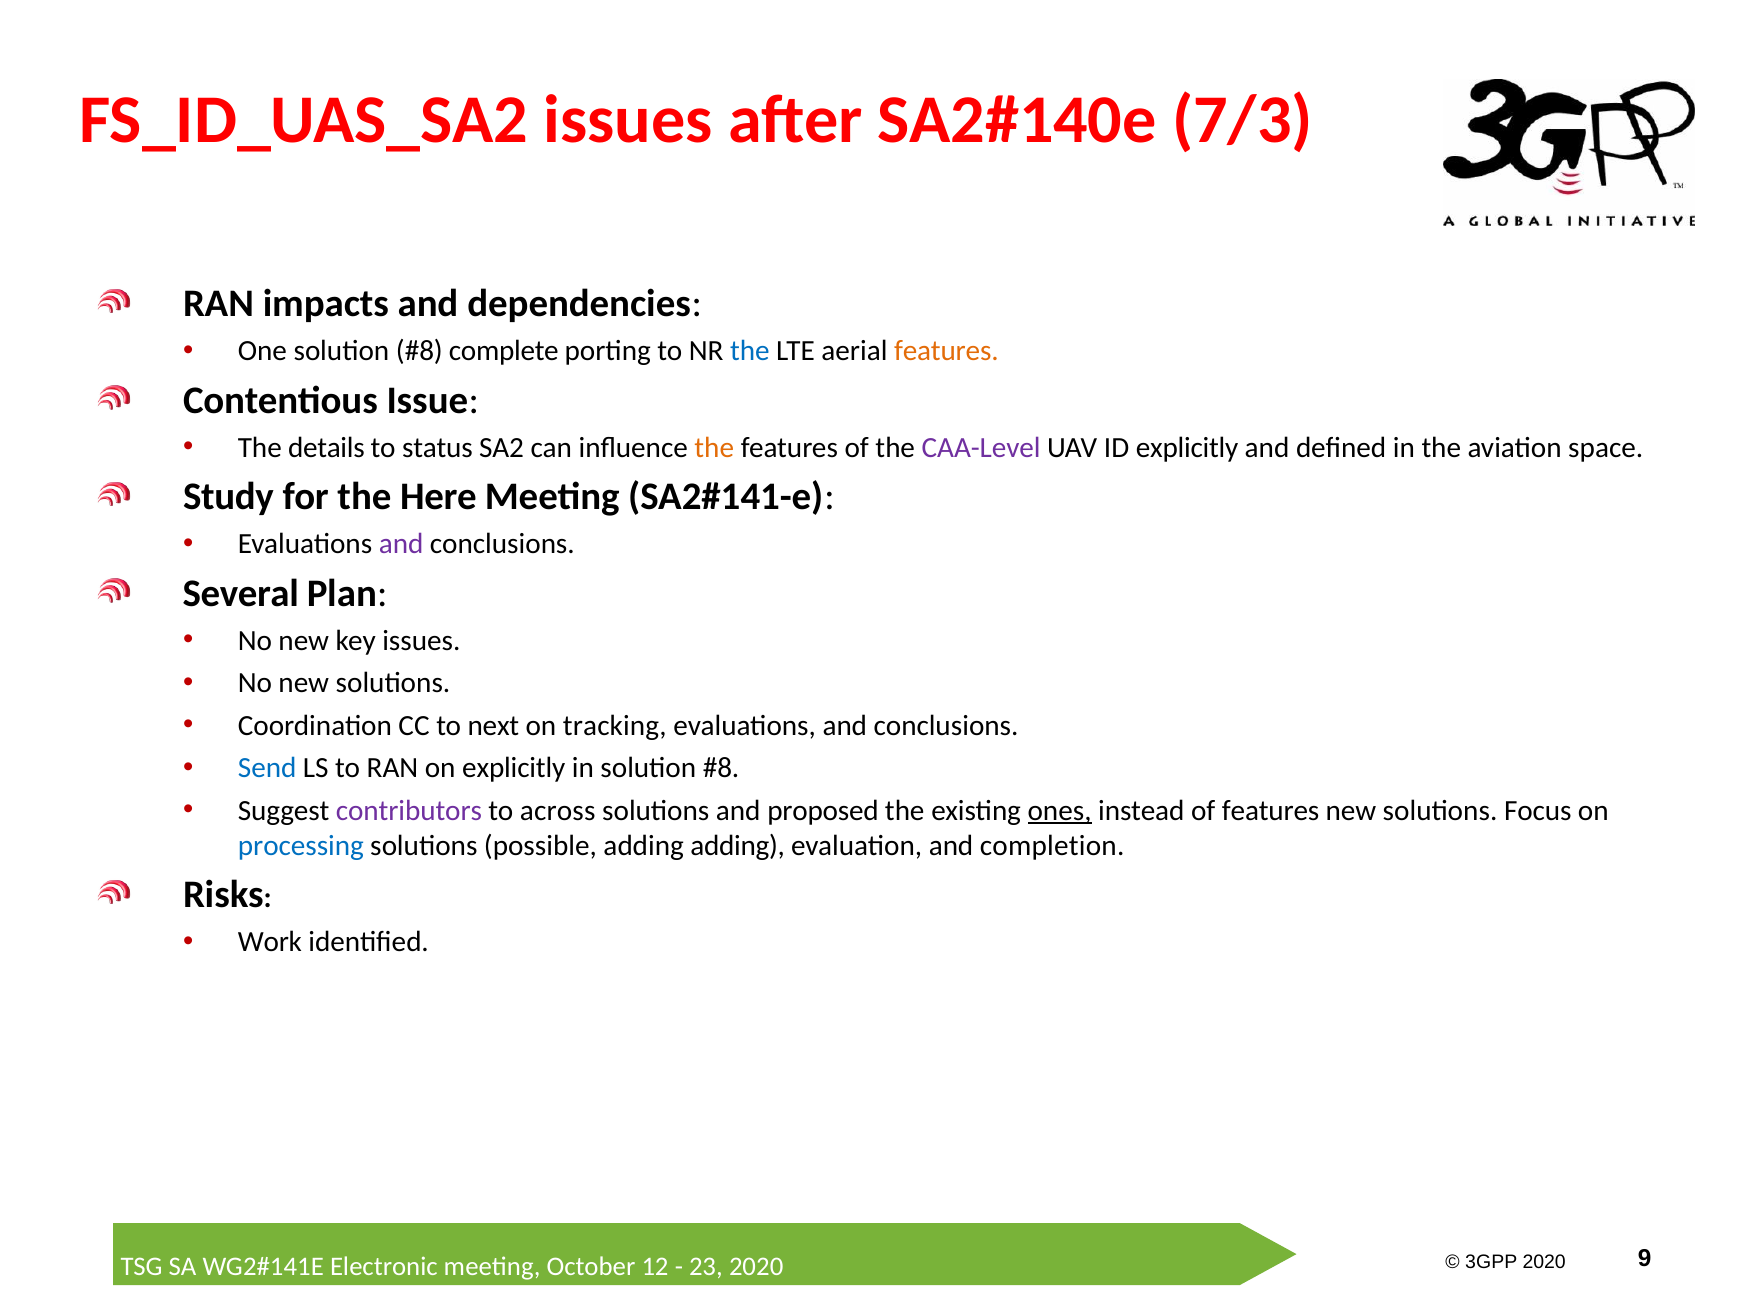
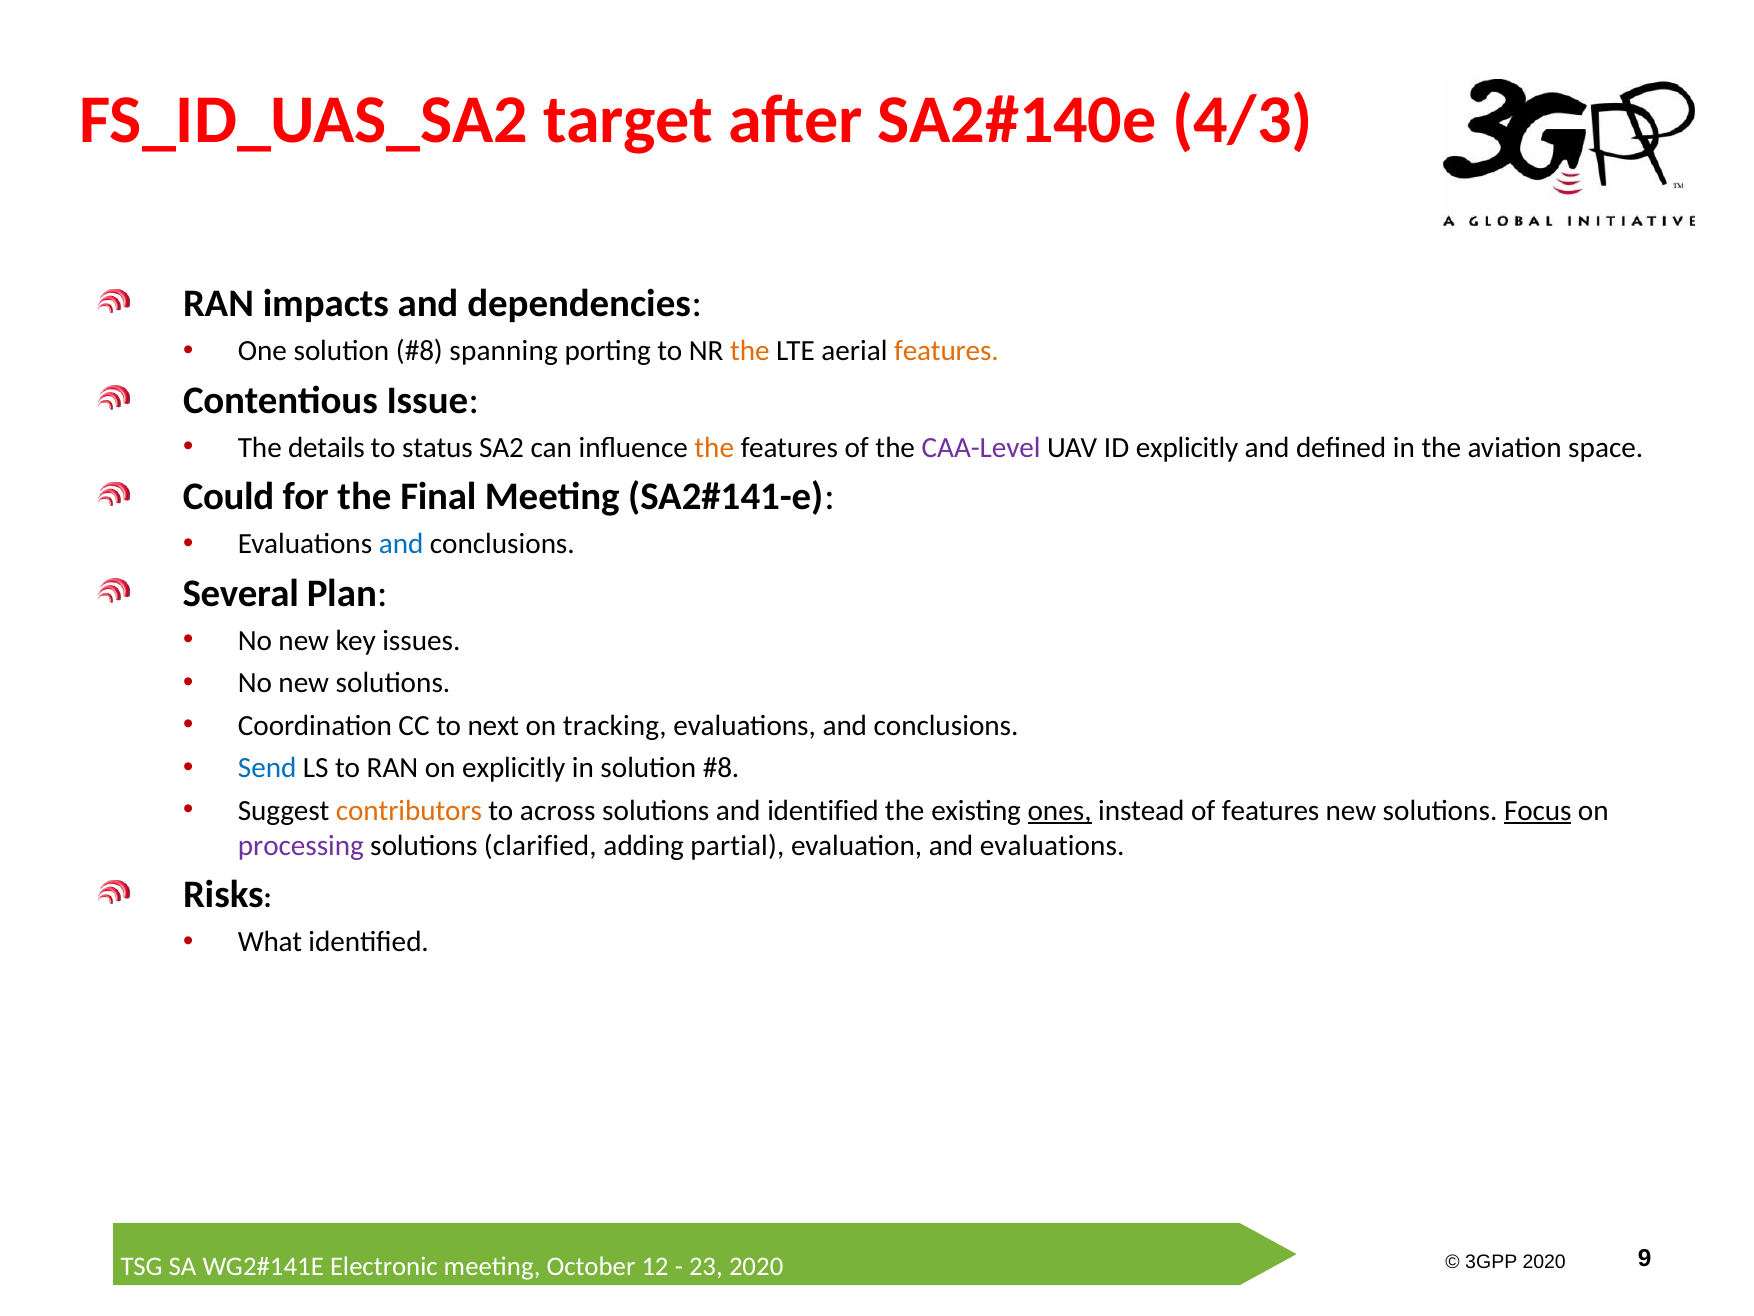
FS_ID_UAS_SA2 issues: issues -> target (628, 120)
7/3: 7/3 -> 4/3 (1242, 120)
complete: complete -> spanning (504, 351)
the colour: blue -> orange (750, 351)
Study: Study -> Could (229, 496)
Here: Here -> Final (438, 496)
and colour: purple -> blue (401, 544)
contributors colour: purple -> orange (409, 810)
and proposed: proposed -> identified (823, 810)
Focus underline: none -> present (1538, 810)
processing colour: blue -> purple (301, 845)
possible: possible -> clarified (540, 845)
adding adding: adding -> partial (737, 845)
and completion: completion -> evaluations (1052, 845)
Work: Work -> What (270, 942)
